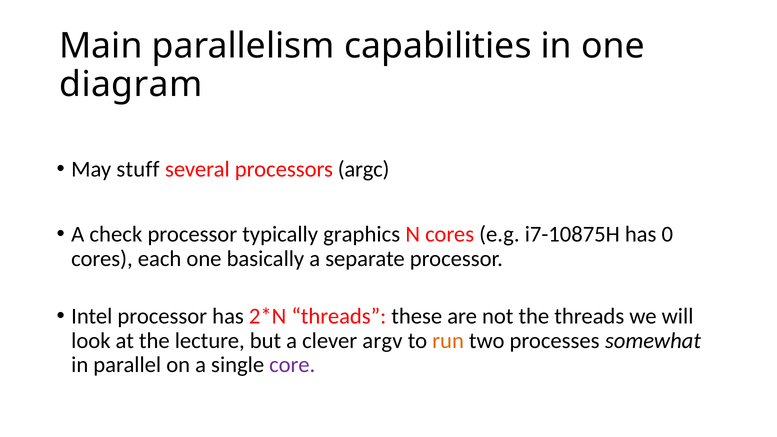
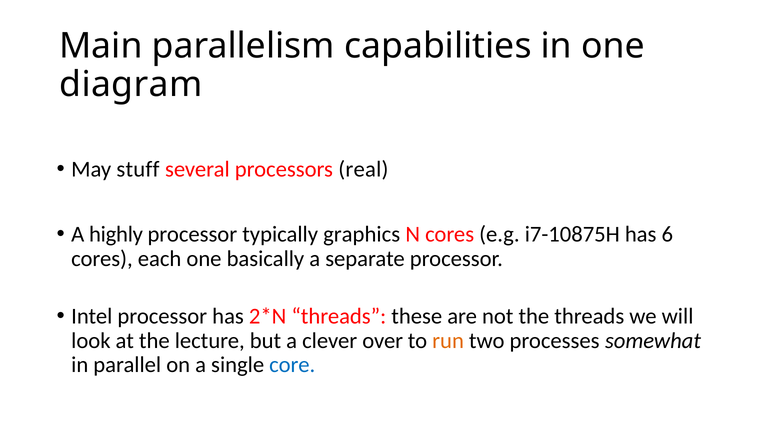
argc: argc -> real (363, 169)
check: check -> highly (116, 234)
0: 0 -> 6 (667, 234)
argv: argv -> over (383, 341)
core colour: purple -> blue (292, 365)
